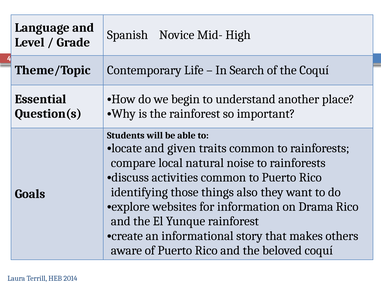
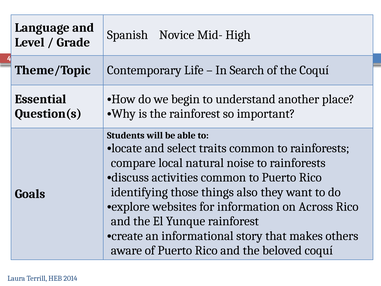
given: given -> select (182, 148)
Drama: Drama -> Across (316, 206)
